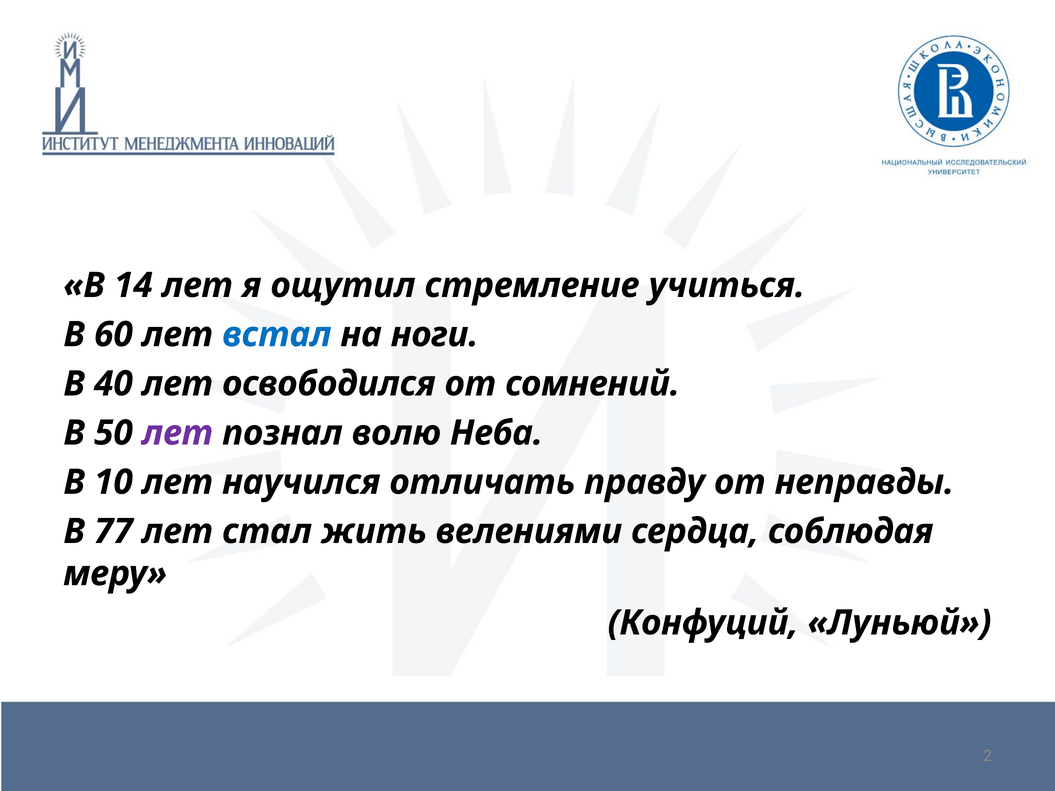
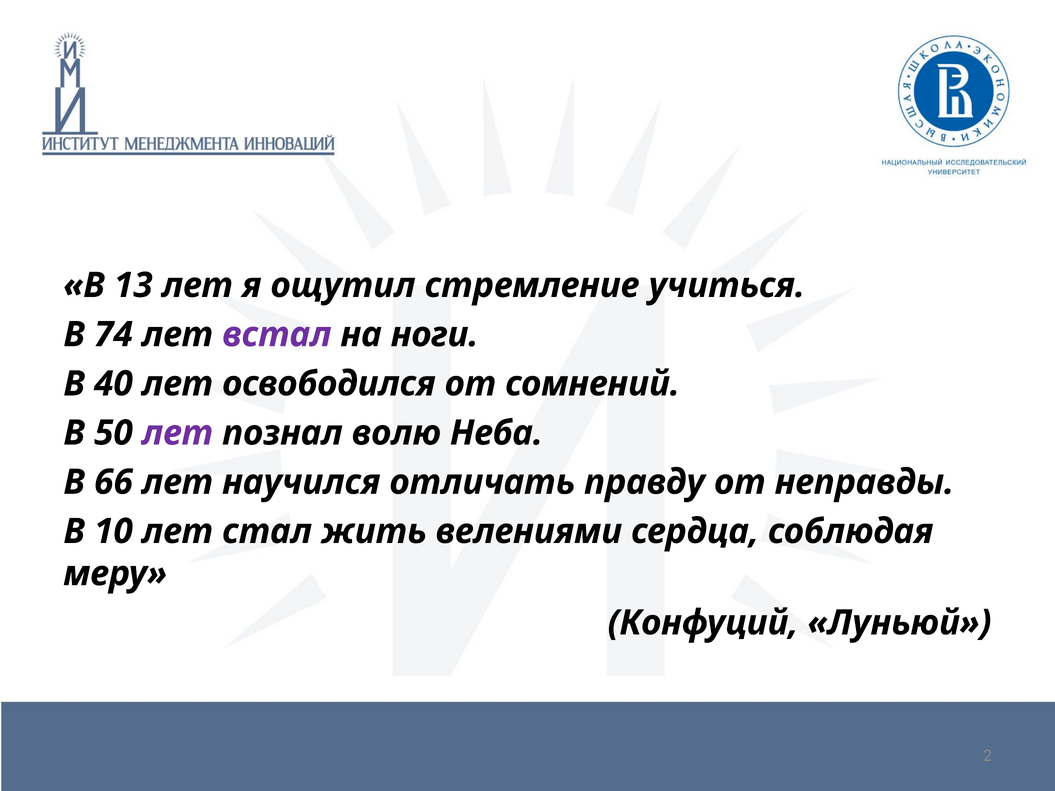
14: 14 -> 13 (133, 285)
60: 60 -> 74 (113, 335)
встал colour: blue -> purple (277, 335)
10: 10 -> 66 (113, 482)
77: 77 -> 10 (113, 532)
